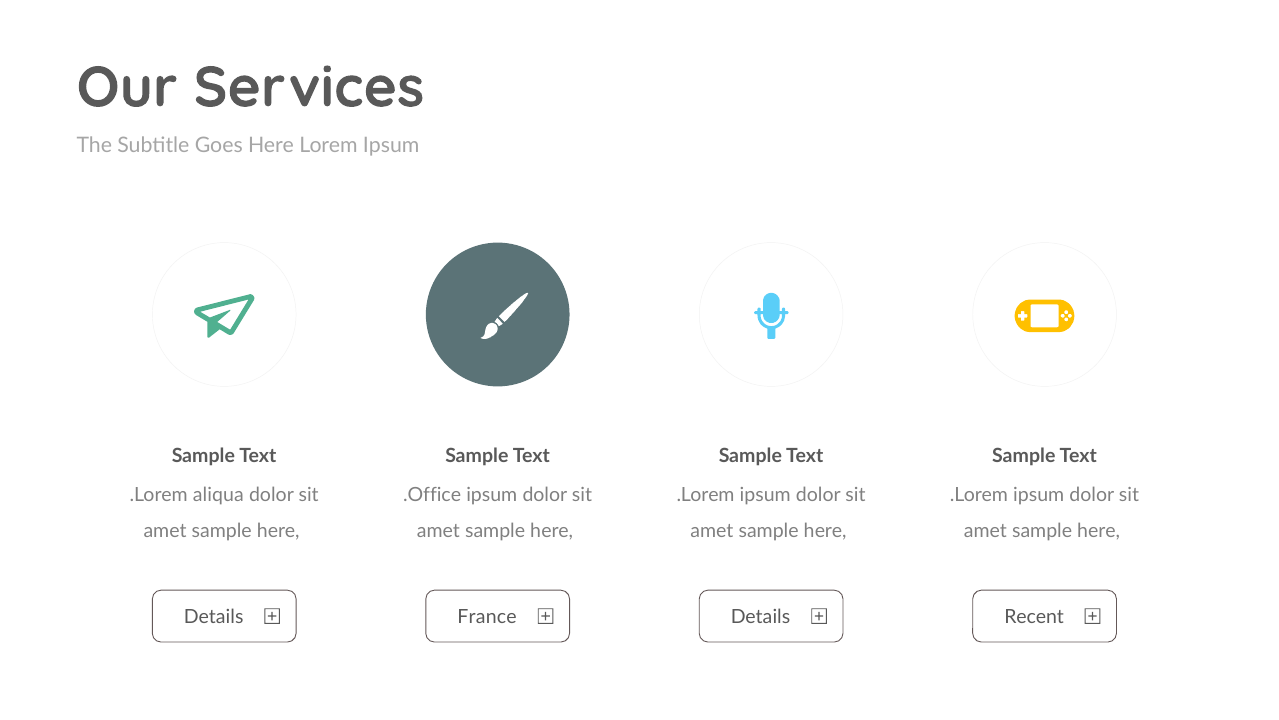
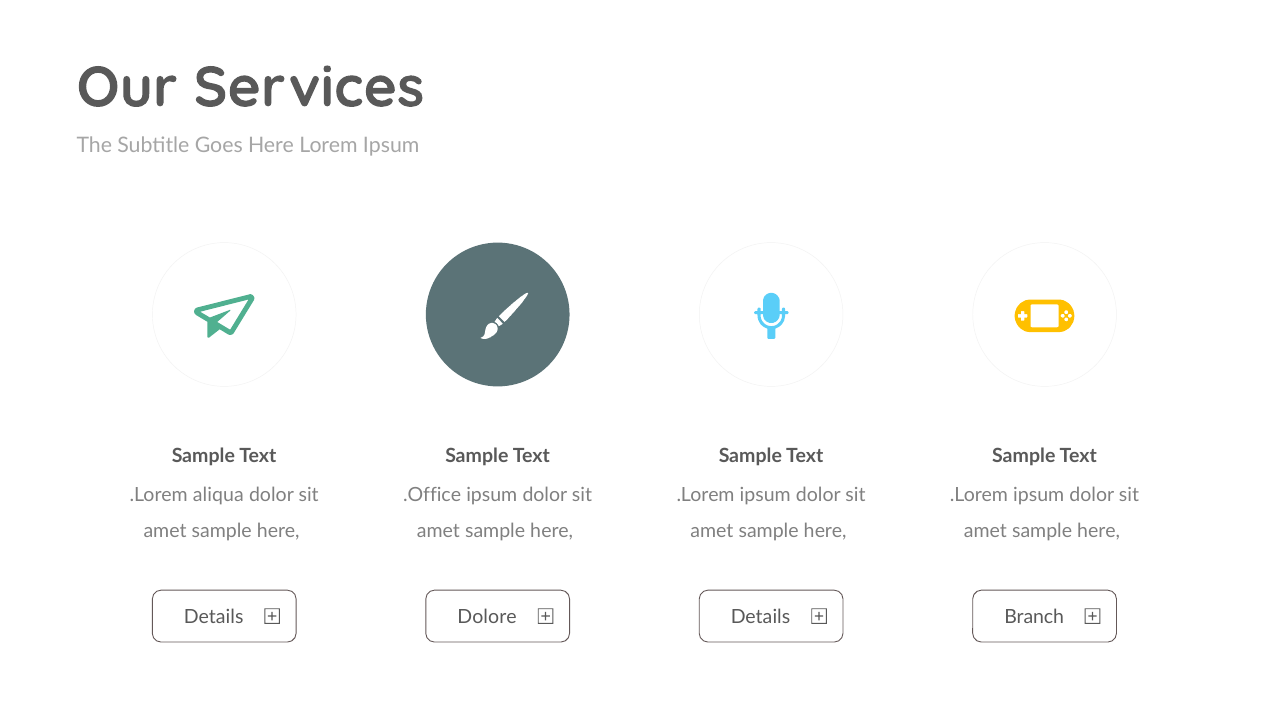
France: France -> Dolore (487, 617)
Recent: Recent -> Branch (1034, 617)
